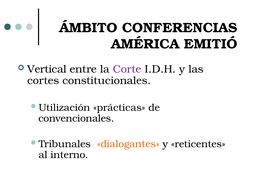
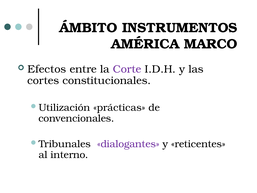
CONFERENCIAS: CONFERENCIAS -> INSTRUMENTOS (180, 28)
EMITIÓ: EMITIÓ -> MARCO (211, 44)
Vertical: Vertical -> Efectos (47, 69)
dialogantes colour: orange -> purple (128, 144)
